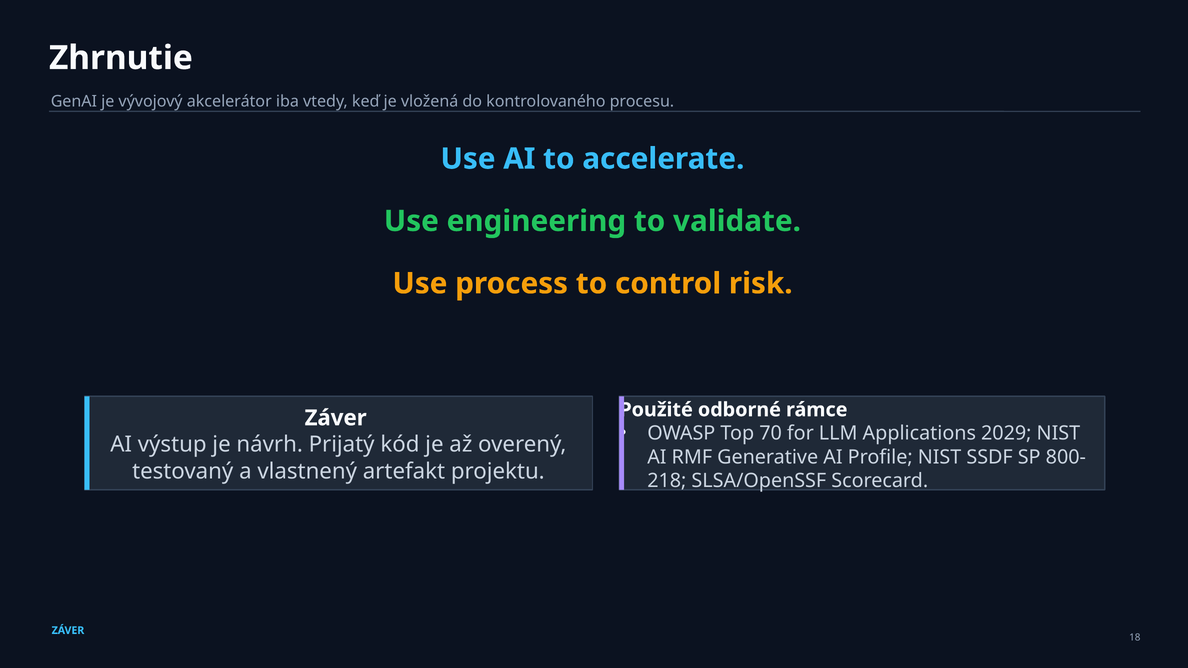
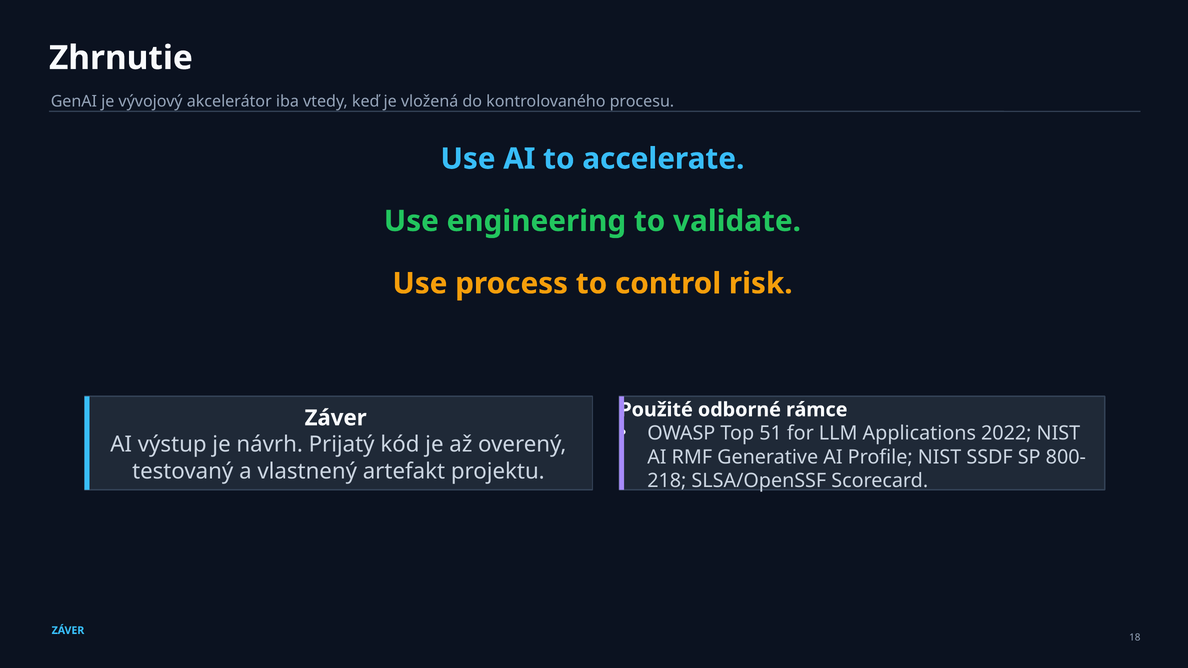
70: 70 -> 51 (771, 434)
2029: 2029 -> 2022 (1006, 434)
